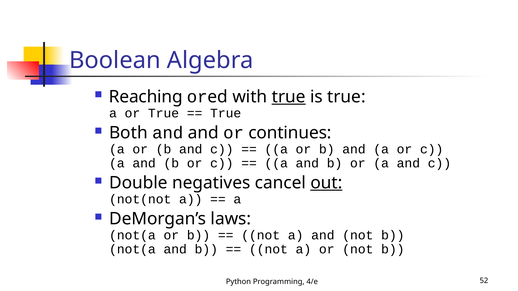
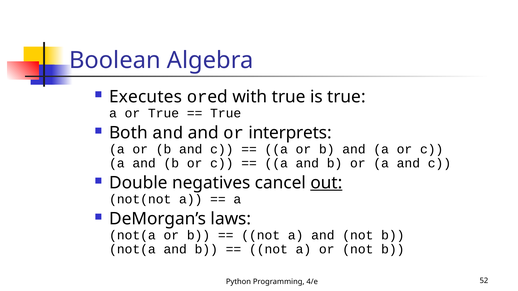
Reaching: Reaching -> Executes (146, 97)
true underline: present -> none (289, 97)
continues: continues -> interprets (290, 133)
